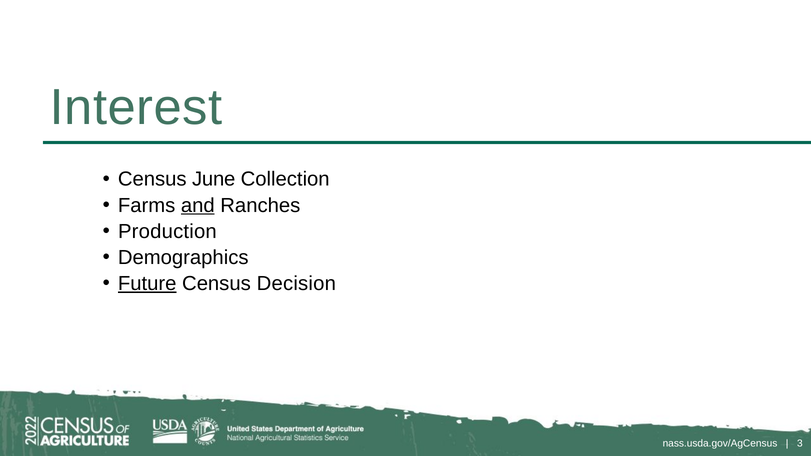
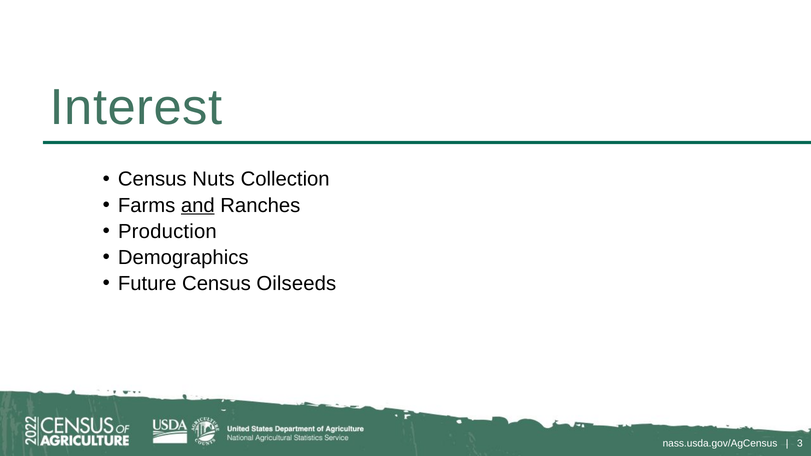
June: June -> Nuts (214, 179)
Future underline: present -> none (147, 284)
Decision: Decision -> Oilseeds (296, 284)
